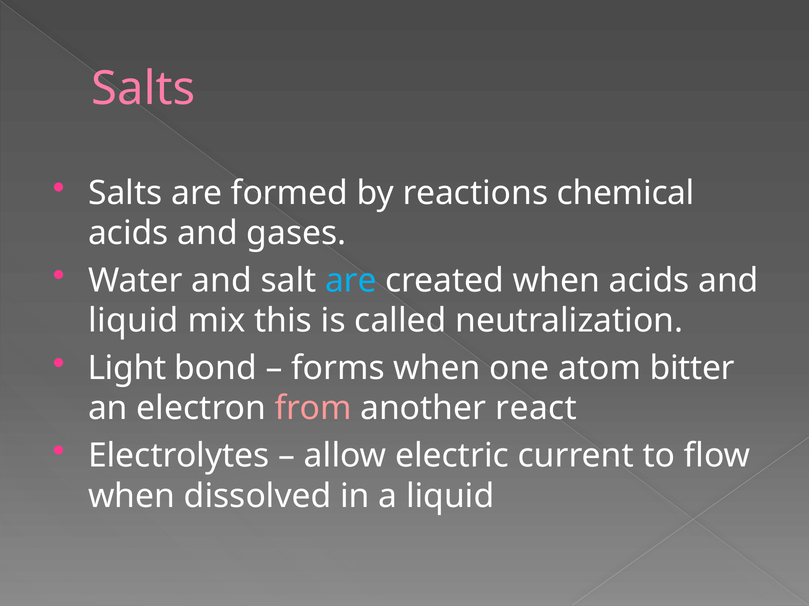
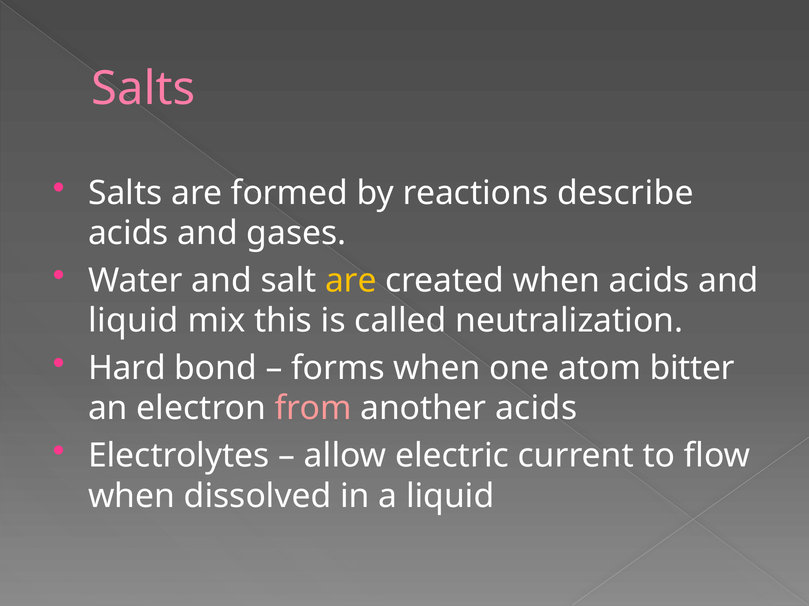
chemical: chemical -> describe (625, 193)
are colour: light blue -> yellow (351, 281)
Light: Light -> Hard (127, 368)
another react: react -> acids (536, 409)
